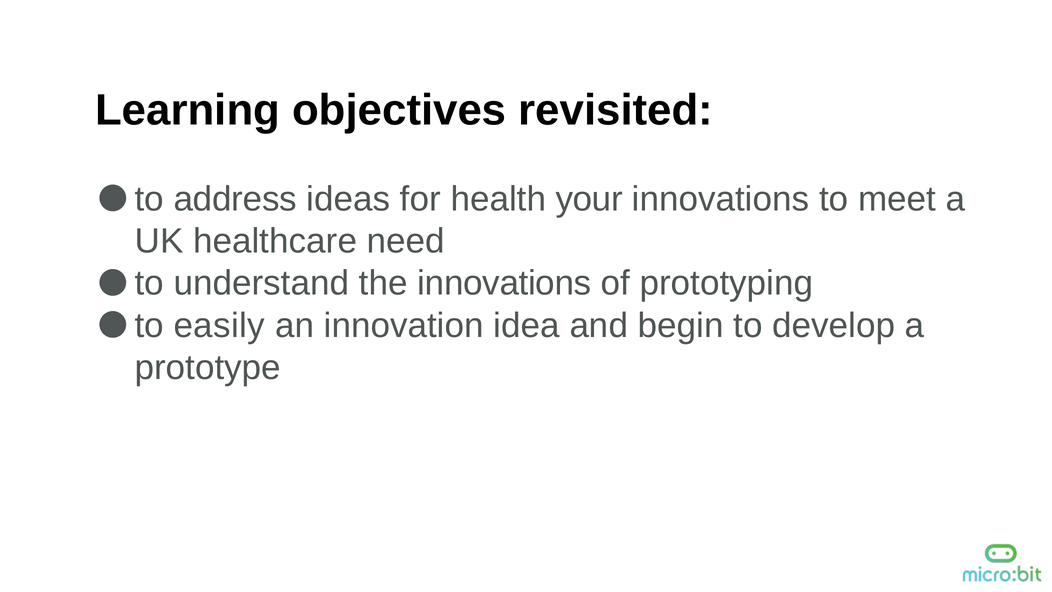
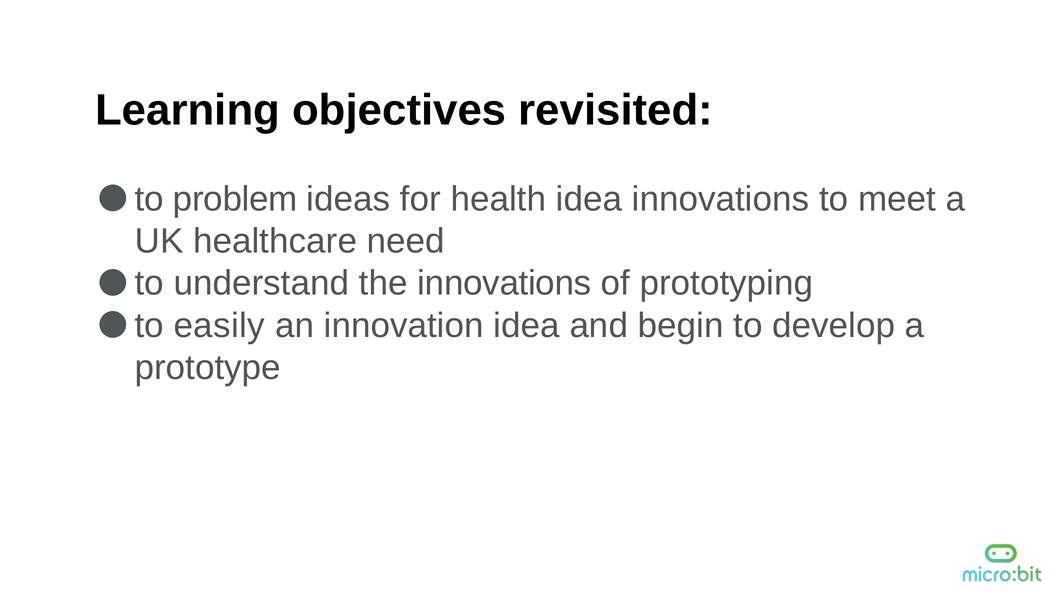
address: address -> problem (235, 199)
health your: your -> idea (589, 199)
